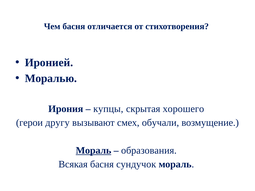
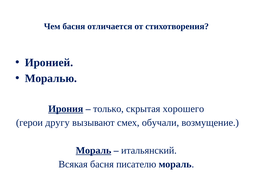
Ирония underline: none -> present (66, 109)
купцы: купцы -> только (108, 109)
образования: образования -> итальянский (149, 151)
сундучок: сундучок -> писателю (136, 164)
